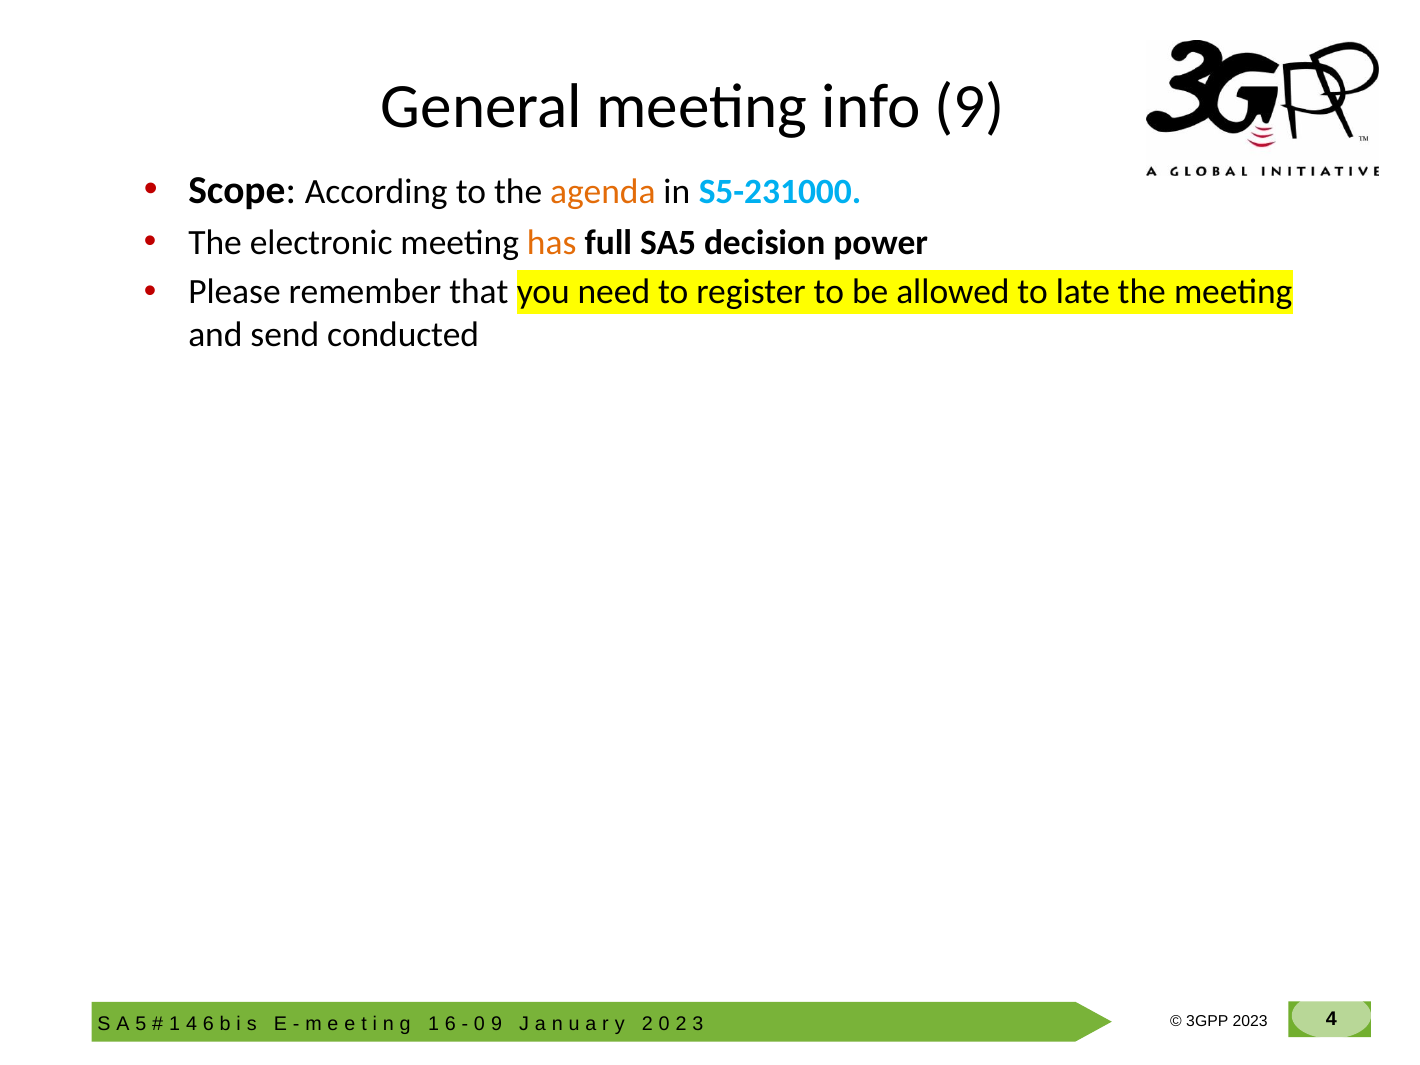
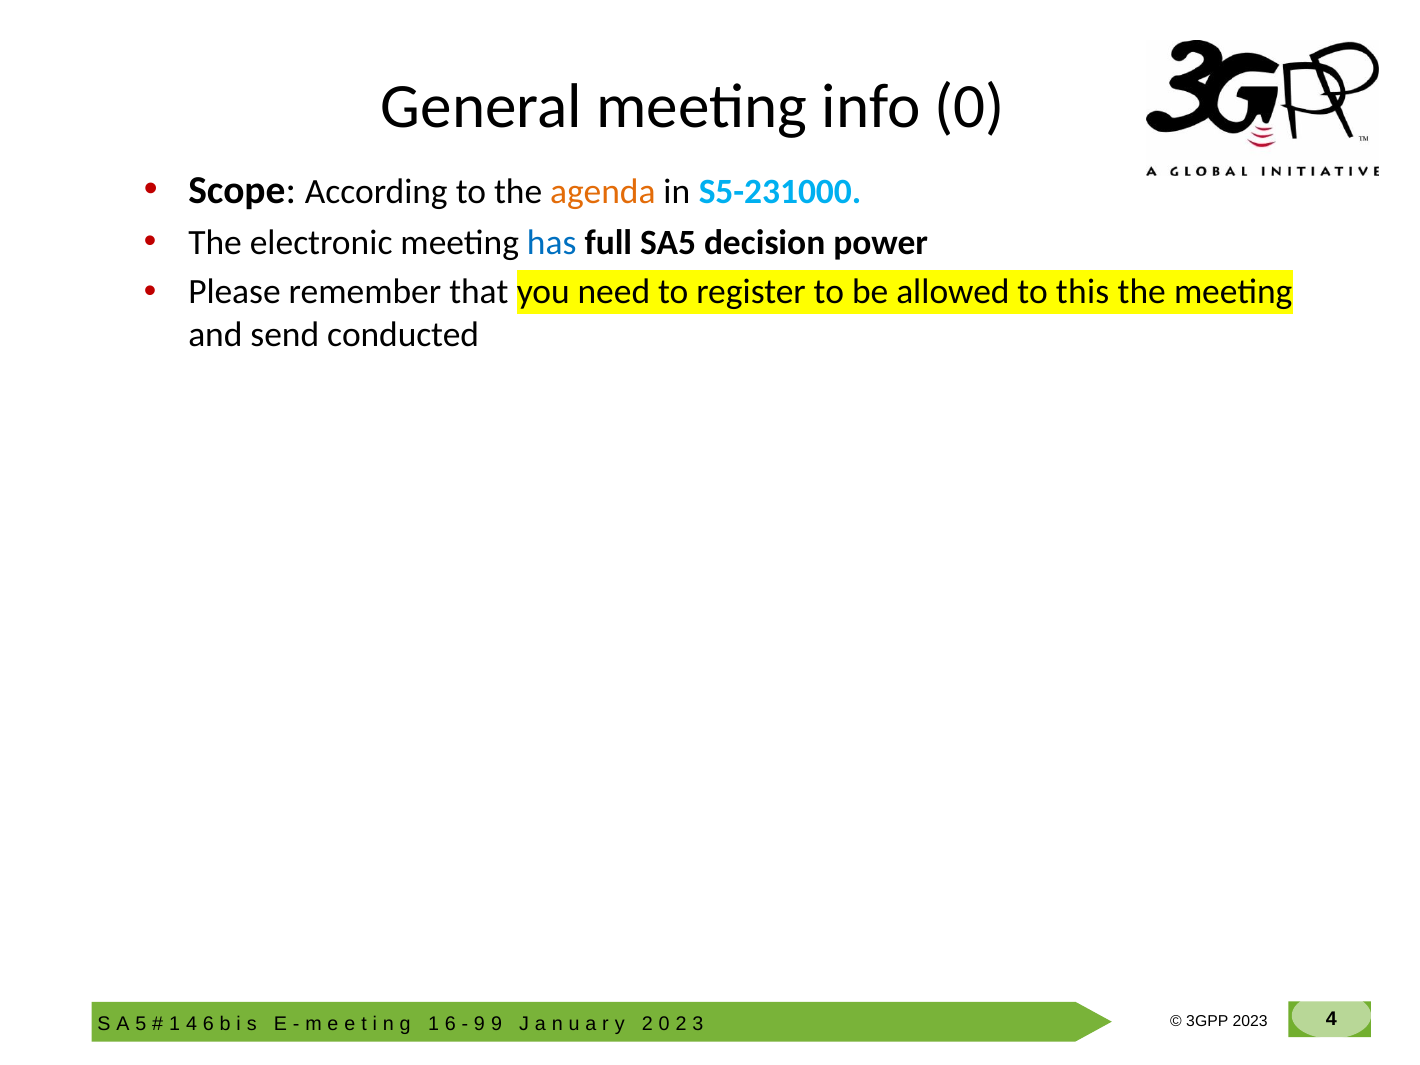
info 9: 9 -> 0 (970, 107)
has colour: orange -> blue (552, 243)
late: late -> this (1083, 292)
0: 0 -> 9 (479, 1024)
